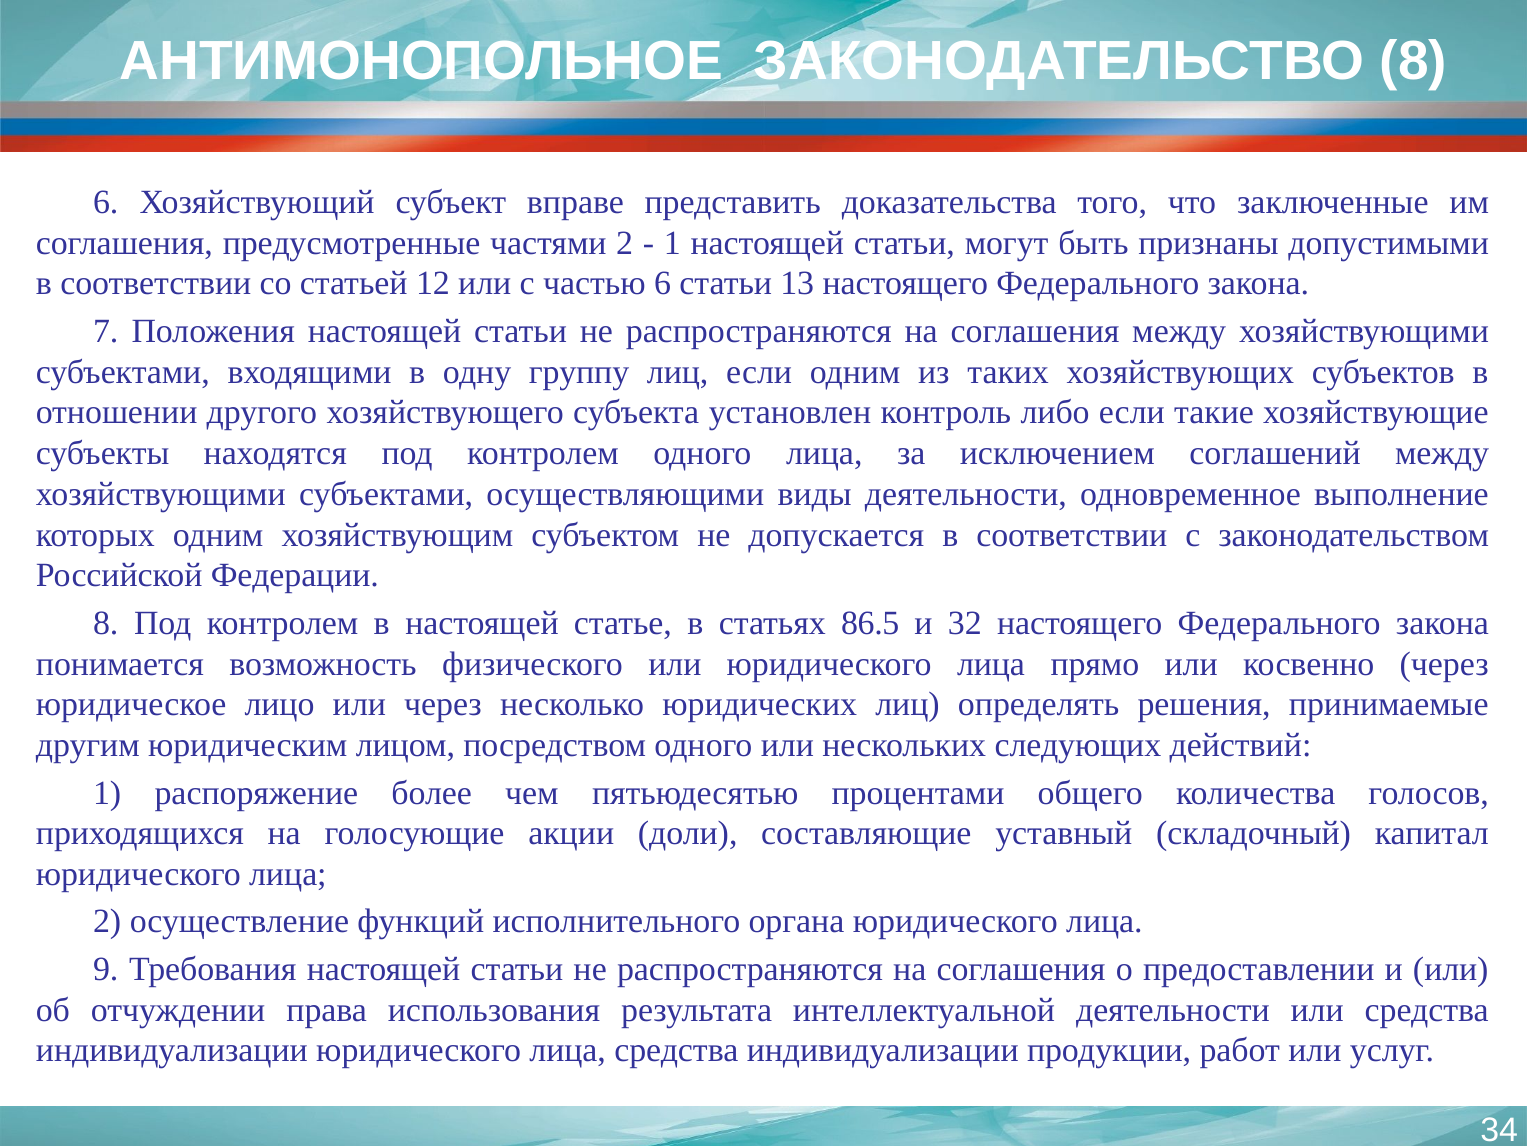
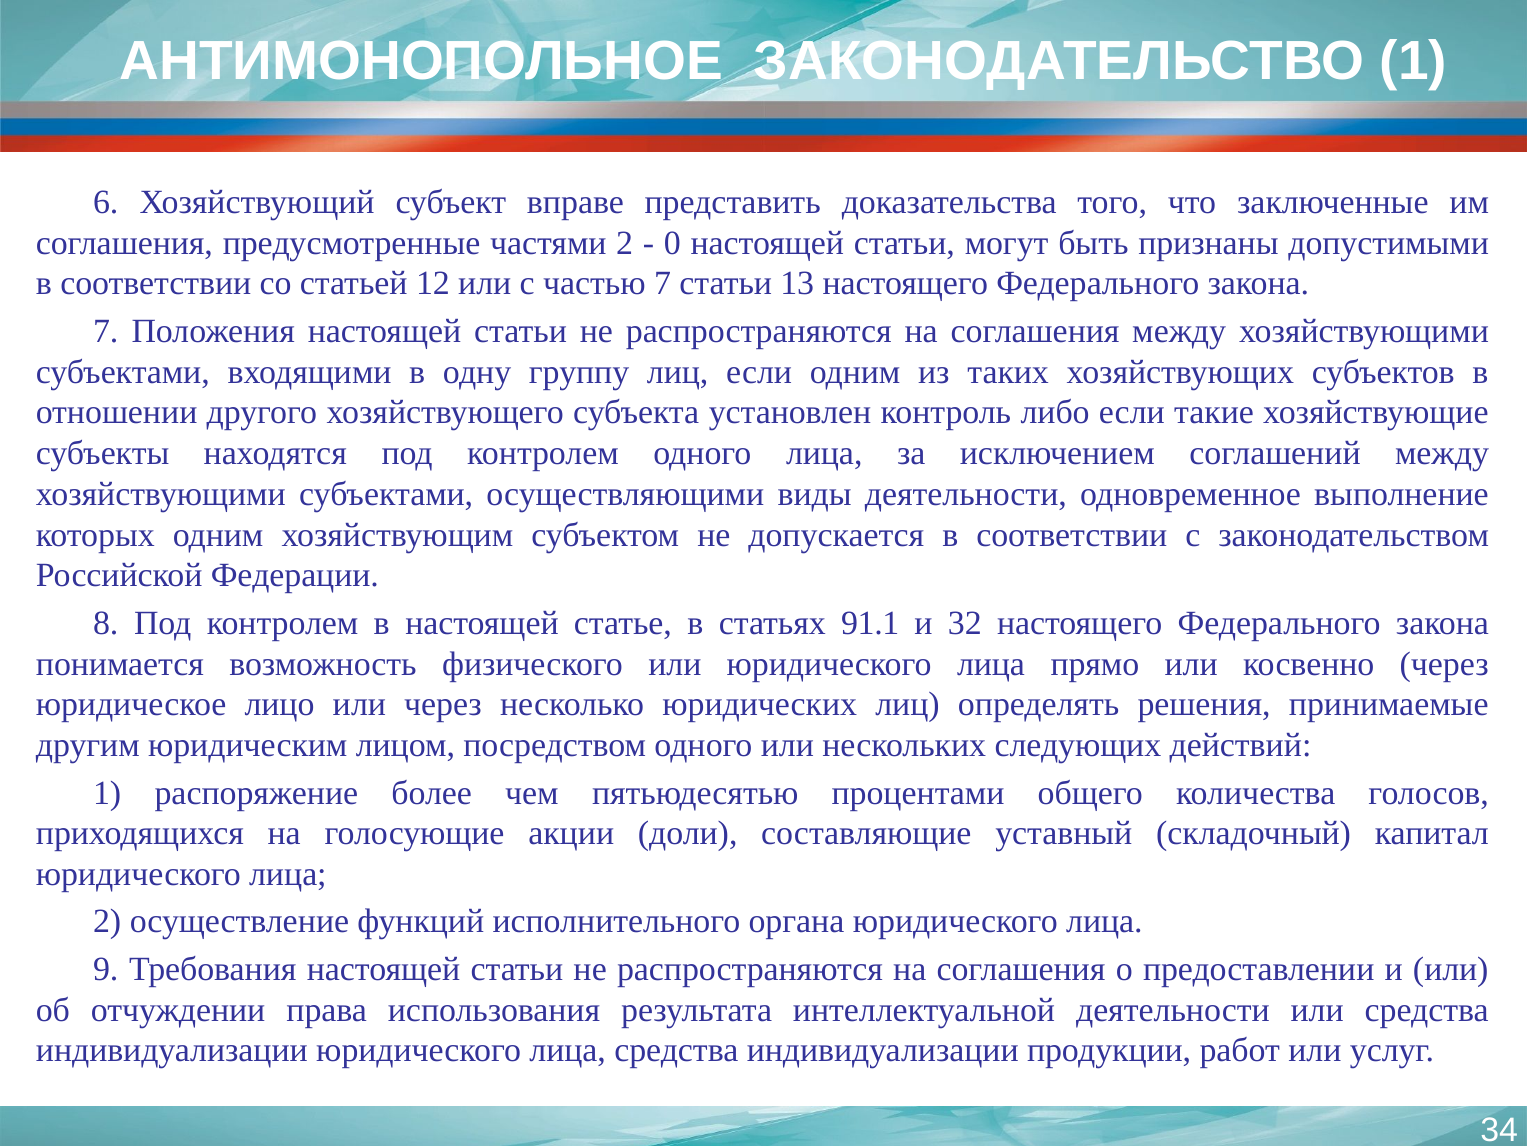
ЗАКОНОДАТЕЛЬСТВО 8: 8 -> 1 (1413, 61)
1: 1 -> 0 (672, 243)
частью 6: 6 -> 7 (663, 284)
86.5: 86.5 -> 91.1 (870, 623)
